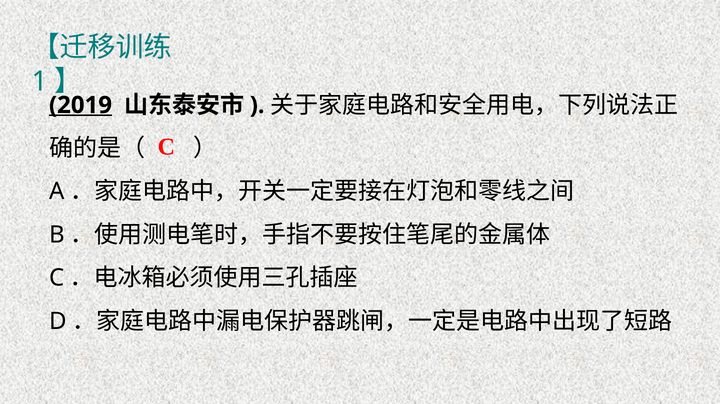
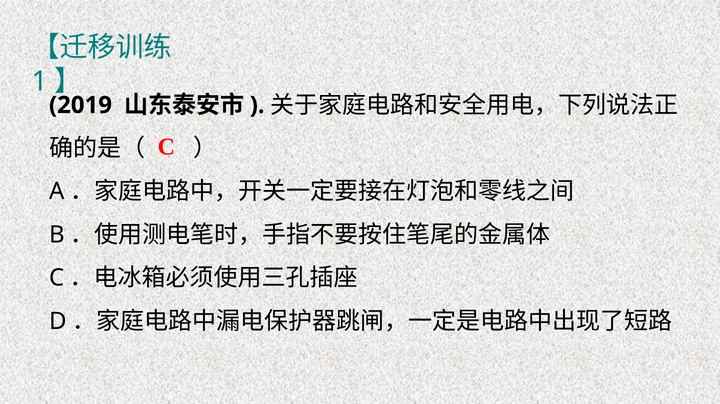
2019 underline: present -> none (81, 105)
